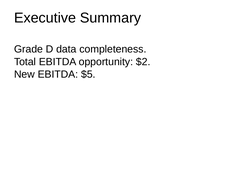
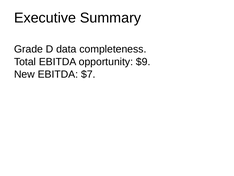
$2: $2 -> $9 (143, 62)
$5: $5 -> $7 (88, 74)
